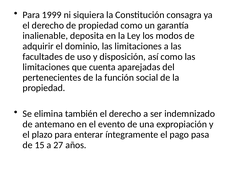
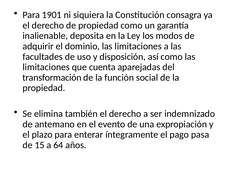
1999: 1999 -> 1901 (52, 15)
pertenecientes: pertenecientes -> transformación (52, 78)
27: 27 -> 64 (58, 145)
